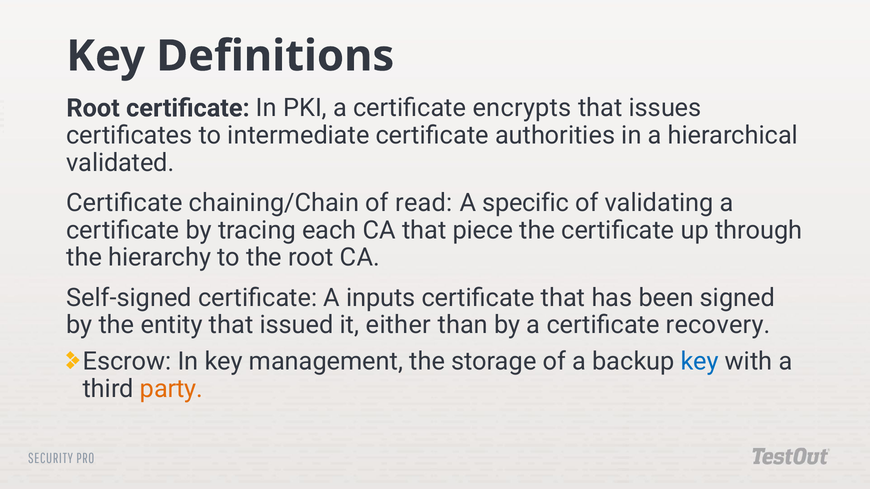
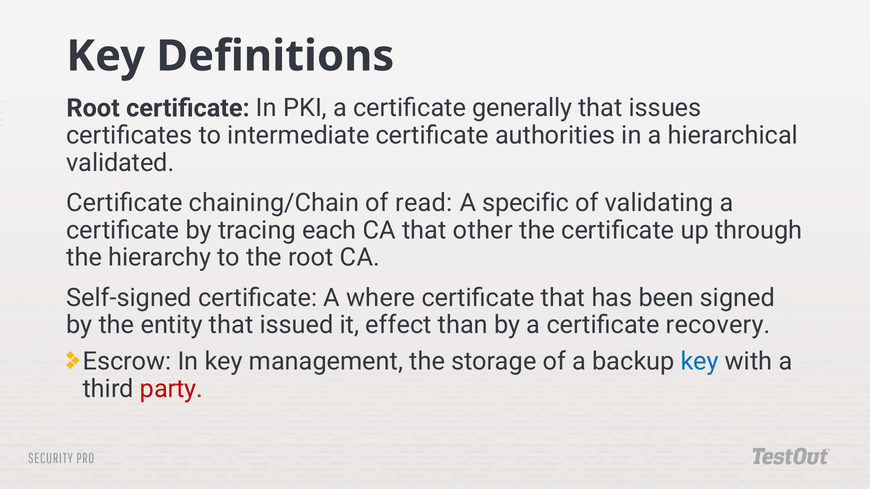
encrypts: encrypts -> generally (522, 108)
piece: piece -> other (483, 230)
inputs: inputs -> where (381, 298)
either: either -> effect (399, 325)
party colour: orange -> red (171, 389)
